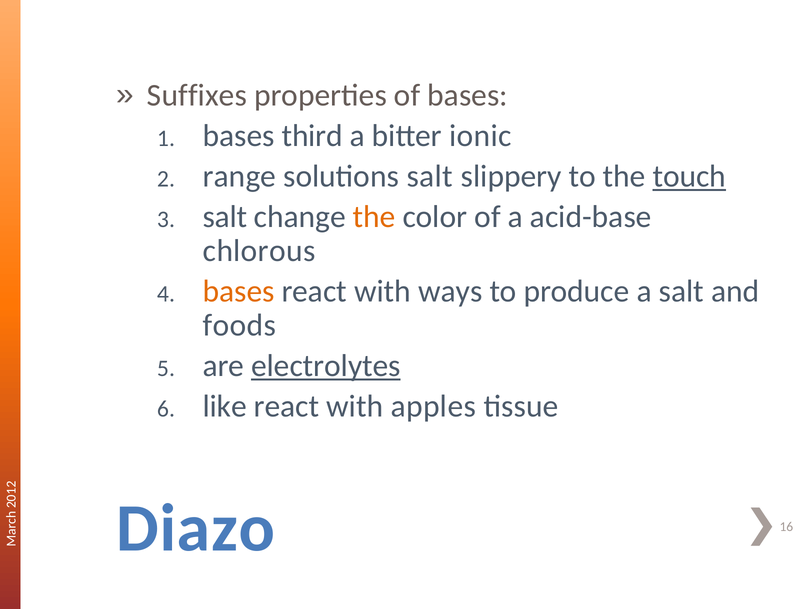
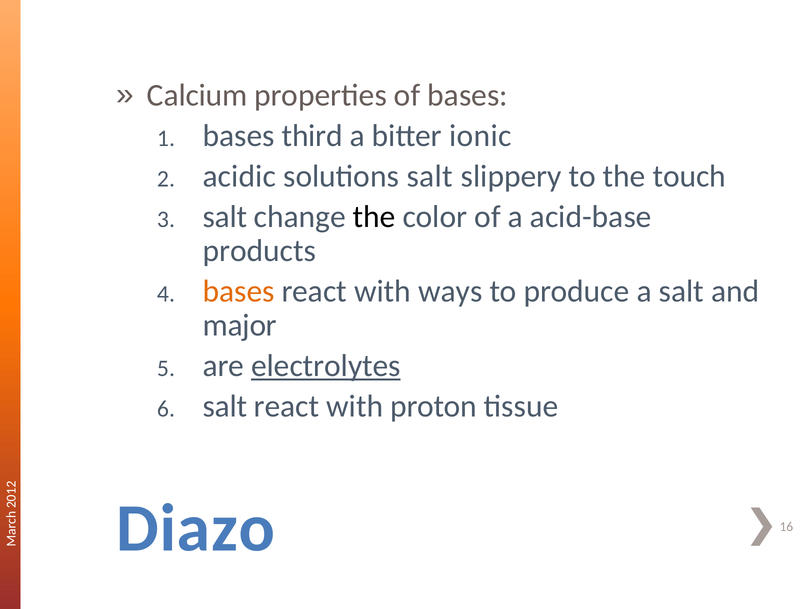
Suffixes: Suffixes -> Calcium (197, 95)
range: range -> acidic (239, 176)
touch underline: present -> none (689, 176)
the colour: orange -> black (374, 217)
chlorous: chlorous -> products (259, 251)
foods: foods -> major (240, 325)
like: like -> salt (225, 406)
apples: apples -> proton (434, 406)
